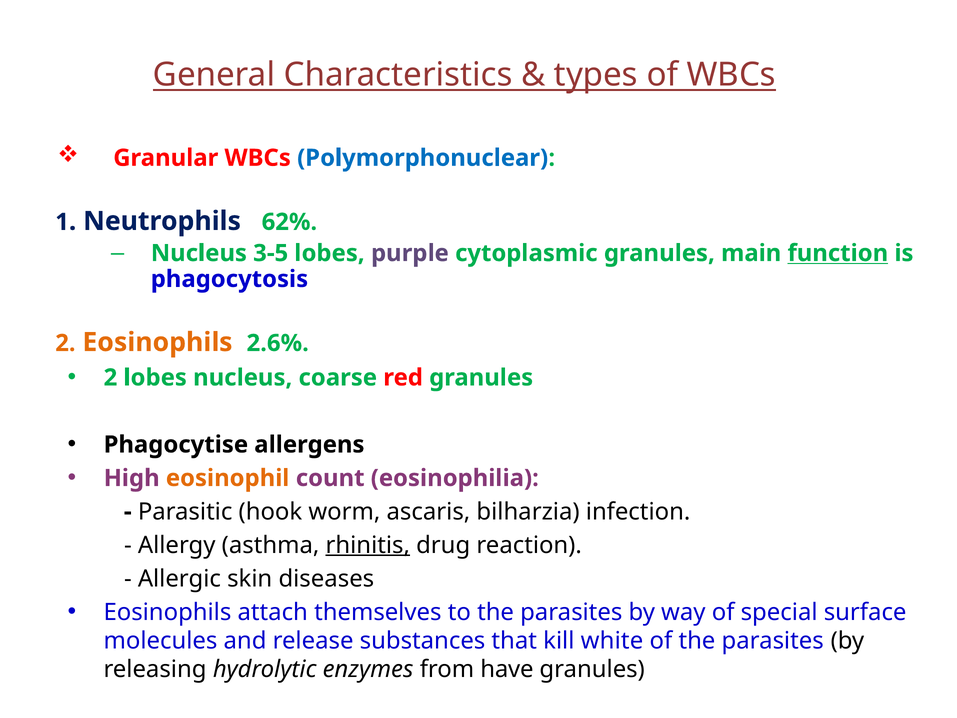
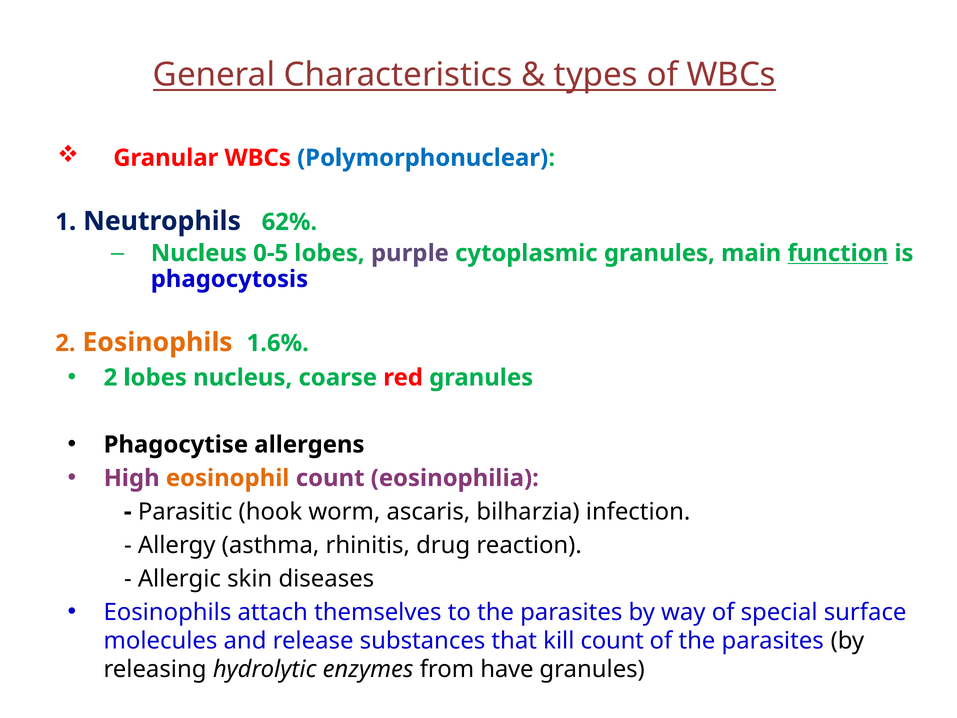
3-5: 3-5 -> 0-5 (271, 253)
2.6%: 2.6% -> 1.6% (278, 343)
rhinitis underline: present -> none (368, 545)
kill white: white -> count (612, 641)
